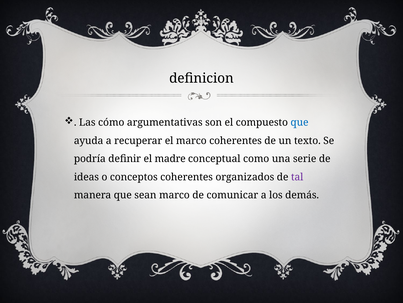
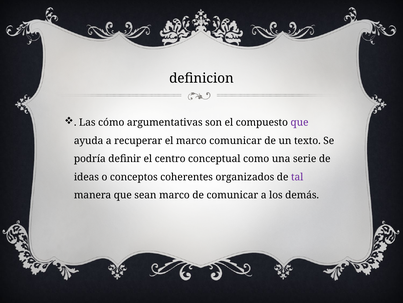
que colour: blue -> purple (300, 122)
marco coherentes: coherentes -> comunicar (235, 140)
madre: madre -> centro (170, 158)
